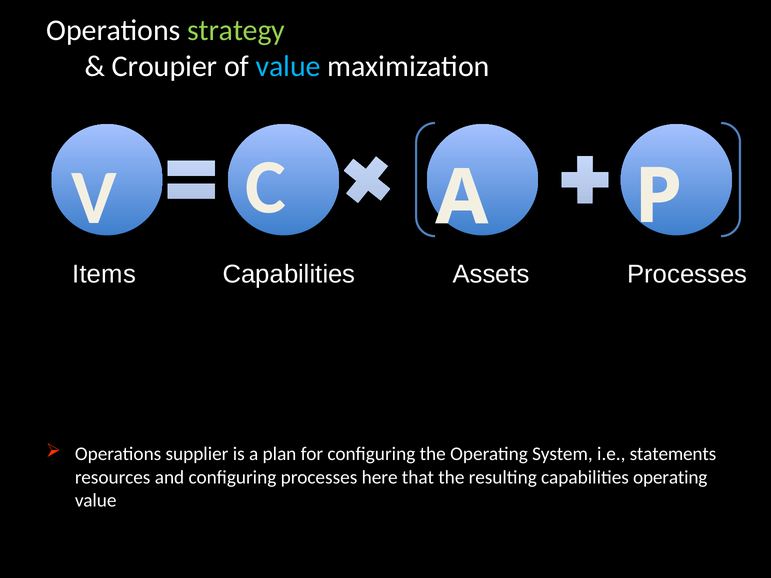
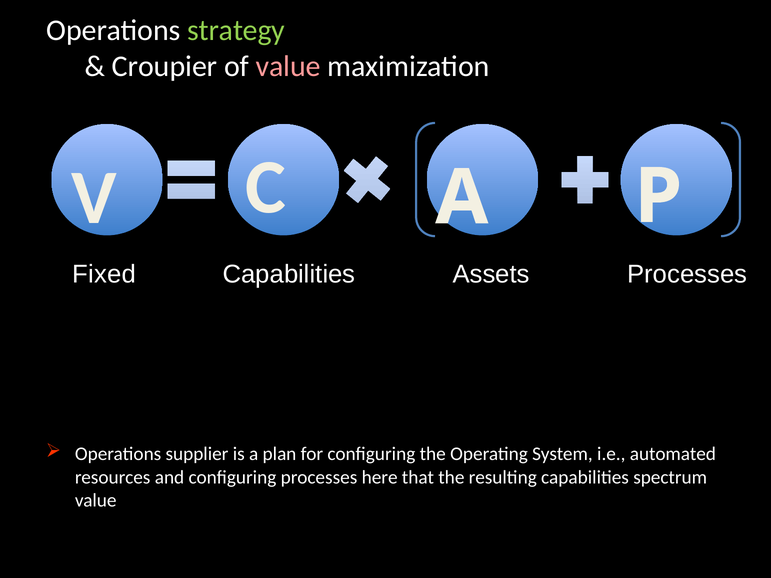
value colour: light blue -> pink (288, 66)
Items: Items -> Fixed (104, 274)
statements: statements -> automated (673, 454)
capabilities operating: operating -> spectrum (670, 477)
